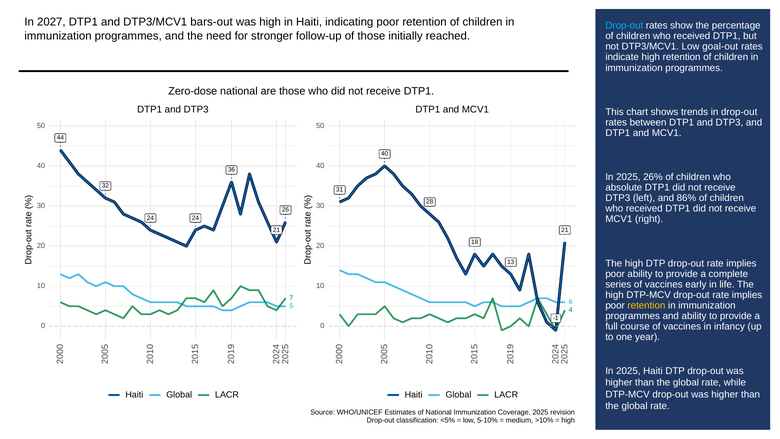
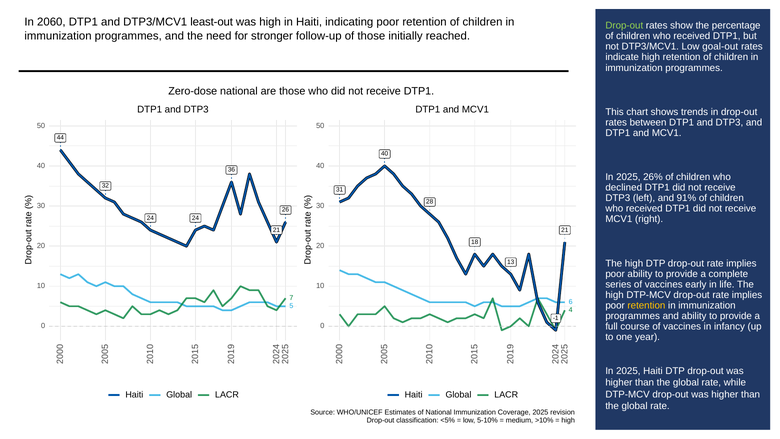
2027: 2027 -> 2060 (51, 22)
bars-out: bars-out -> least-out (212, 22)
Drop-out colour: light blue -> light green (624, 26)
absolute: absolute -> declined (624, 187)
86%: 86% -> 91% (686, 198)
